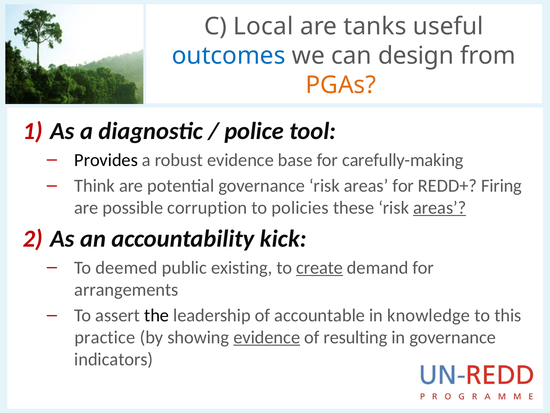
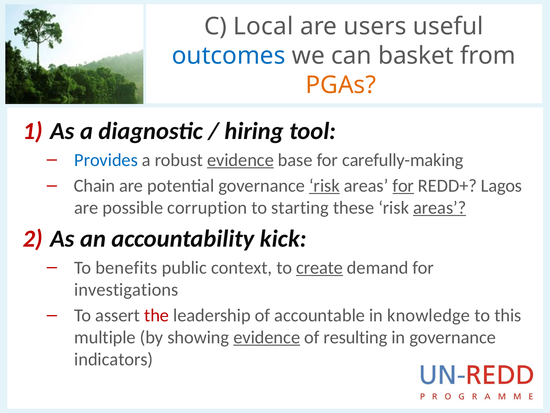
tanks: tanks -> users (375, 26)
design: design -> basket (416, 56)
police: police -> hiring (254, 131)
Provides colour: black -> blue (106, 160)
evidence underline: none -> present (240, 160)
Think: Think -> Chain (95, 185)
risk underline: none -> present (324, 185)
for underline: none -> present (403, 185)
Firing: Firing -> Lagos (502, 185)
policies: policies -> starting (300, 207)
deemed: deemed -> benefits (126, 267)
existing: existing -> context (242, 267)
arrangements: arrangements -> investigations (126, 289)
the colour: black -> red (157, 315)
practice: practice -> multiple (105, 337)
